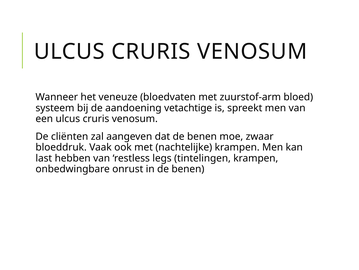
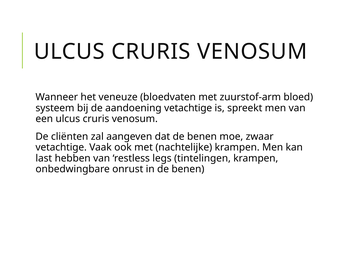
bloeddruk: bloeddruk -> vetachtige (61, 147)
